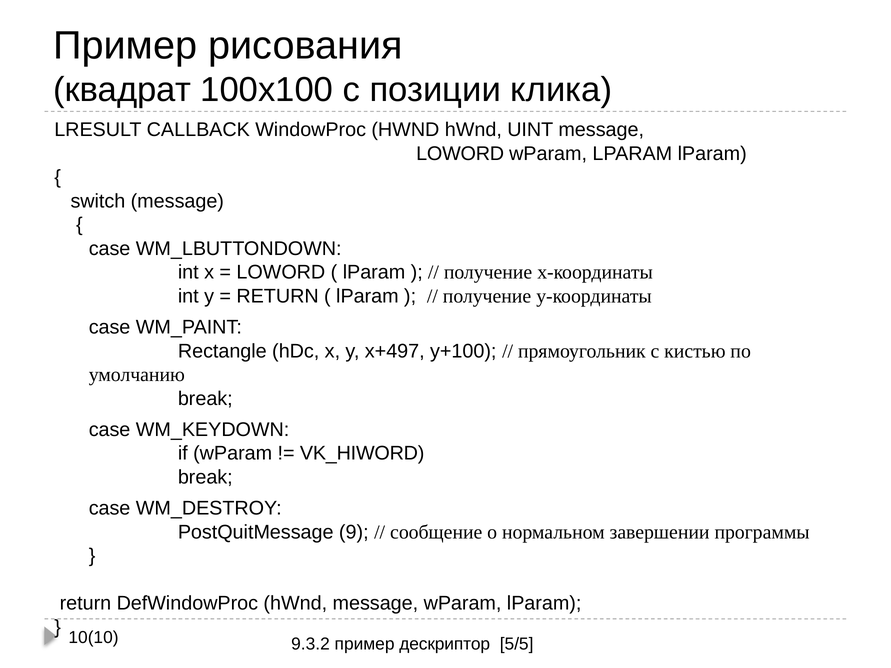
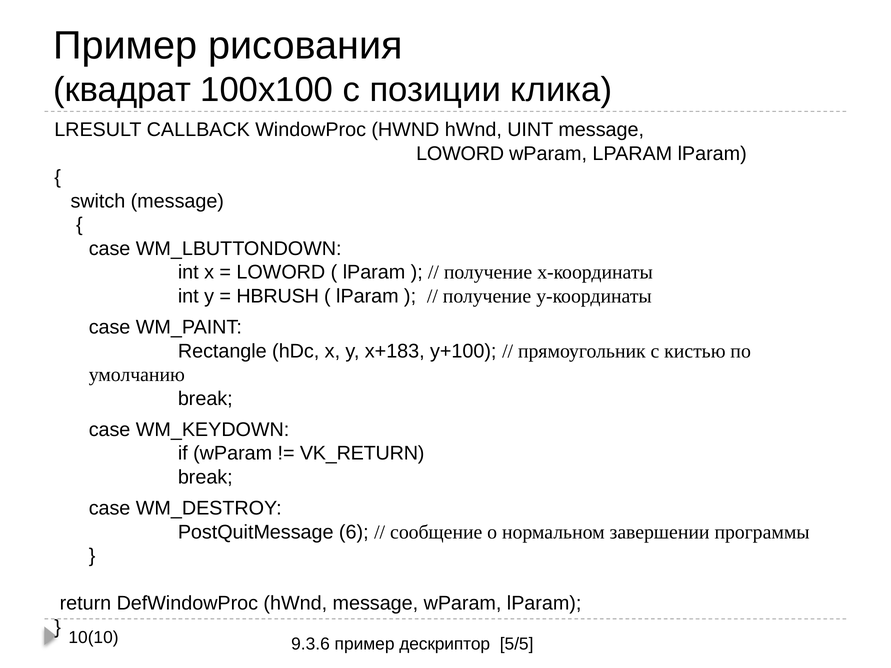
RETURN: RETURN -> HBRUSH (278, 296)
x+497: x+497 -> x+183 (395, 351)
VK_HIWORD: VK_HIWORD -> VK_RETURN (362, 454)
9: 9 -> 6 (354, 532)
9.3.2: 9.3.2 -> 9.3.6 (310, 644)
